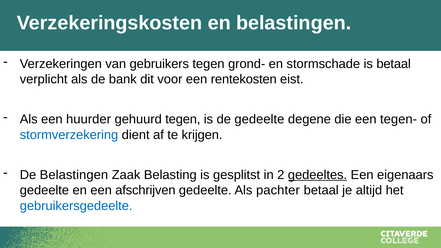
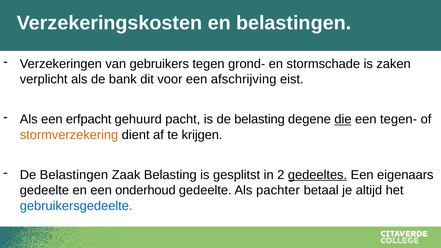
is betaal: betaal -> zaken (394, 64)
rentekosten: rentekosten -> afschrijving (244, 79)
huurder: huurder -> erfpacht (89, 119)
gehuurd tegen: tegen -> pacht (183, 119)
de gedeelte: gedeelte -> belasting (260, 119)
die underline: none -> present (343, 119)
stormverzekering colour: blue -> orange (69, 135)
afschrijven: afschrijven -> onderhoud (145, 190)
